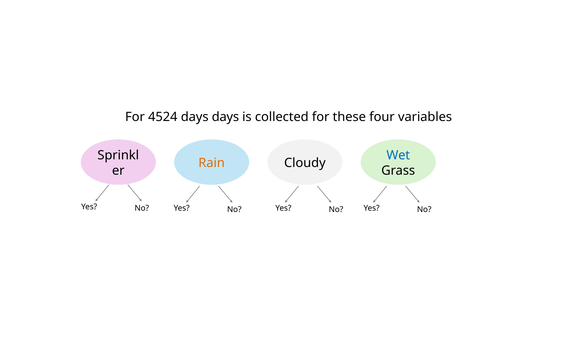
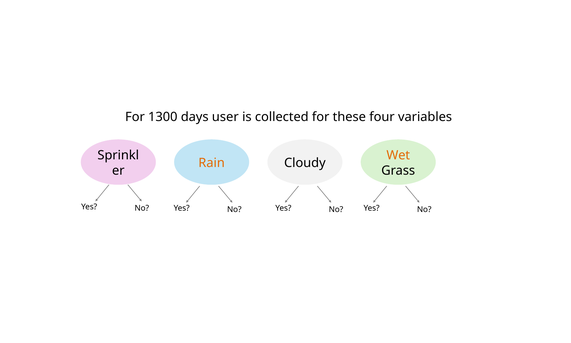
4524: 4524 -> 1300 (163, 117)
days days: days -> user (225, 117)
Wet colour: blue -> orange (398, 155)
